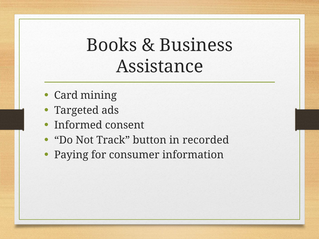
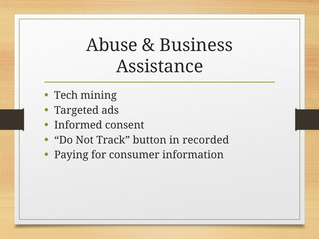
Books: Books -> Abuse (112, 45)
Card: Card -> Tech (66, 96)
